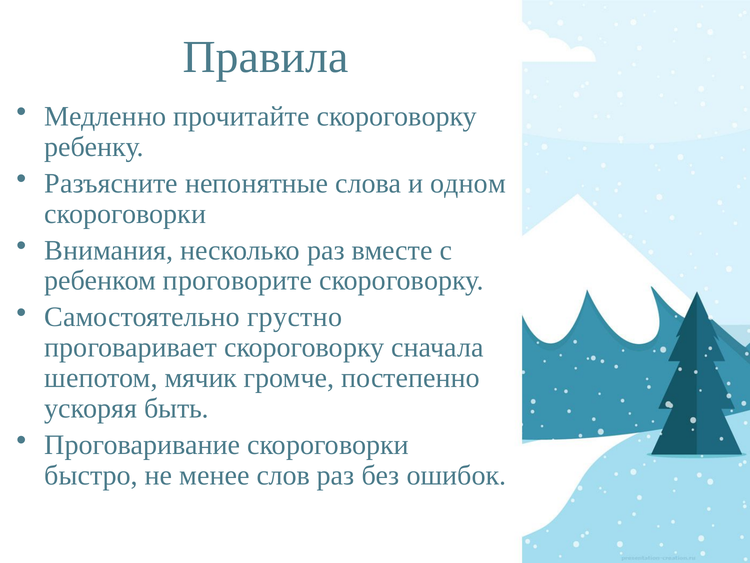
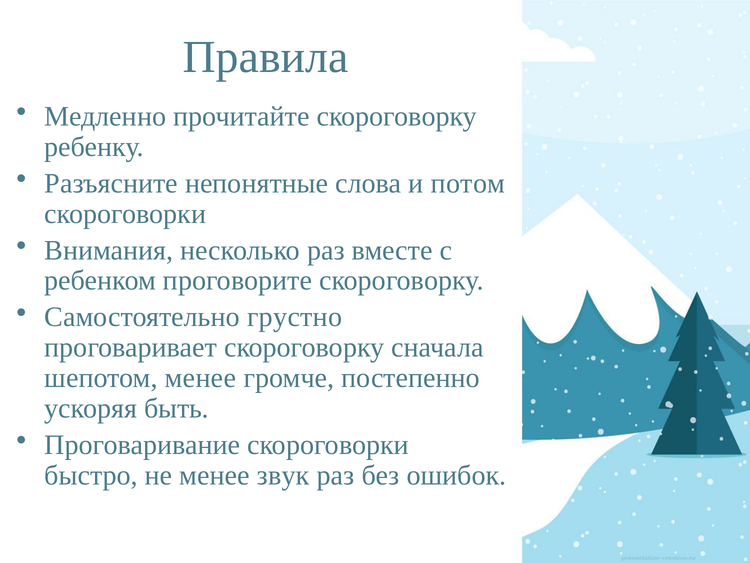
одном: одном -> потом (468, 183)
шепотом мячик: мячик -> менее (200, 378)
слов: слов -> звук (283, 475)
